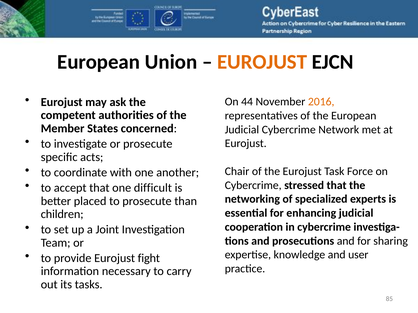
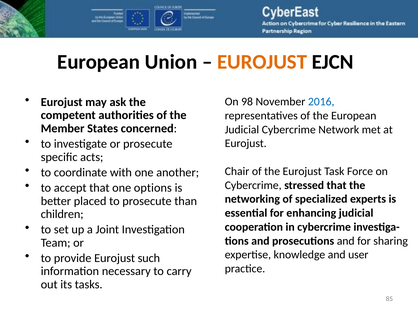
44: 44 -> 98 (247, 102)
2016 colour: orange -> blue (321, 102)
difficult: difficult -> options (153, 188)
fight: fight -> such (149, 259)
